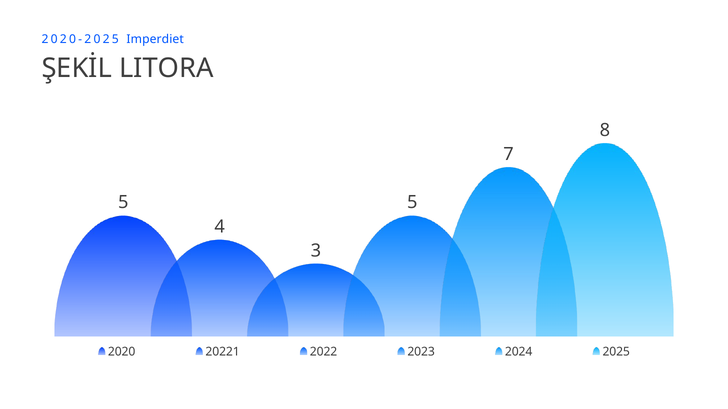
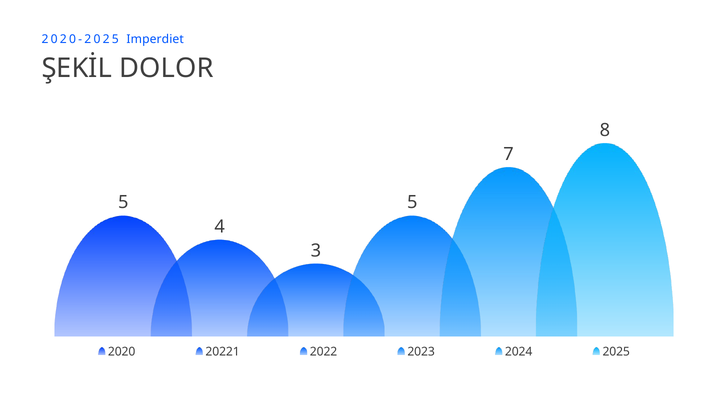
LITORA: LITORA -> DOLOR (166, 68)
